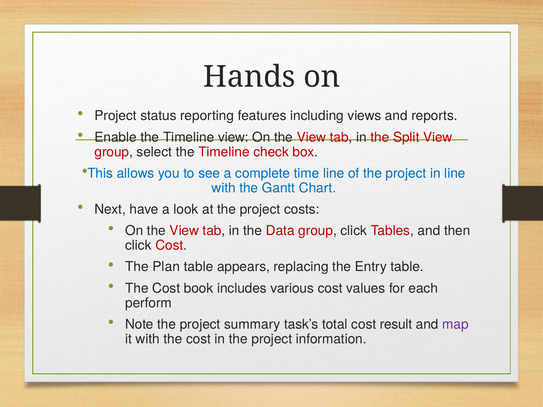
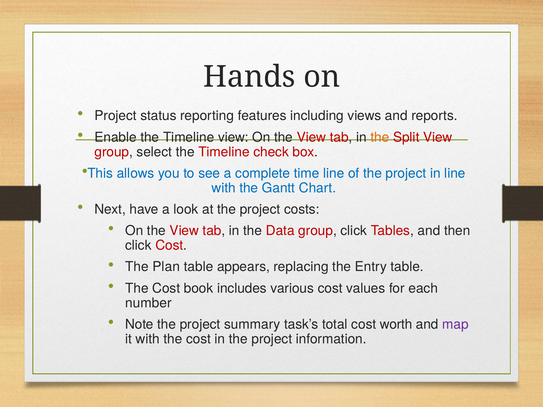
the colour: red -> orange (380, 137)
perform: perform -> number (148, 303)
result: result -> worth (396, 324)
